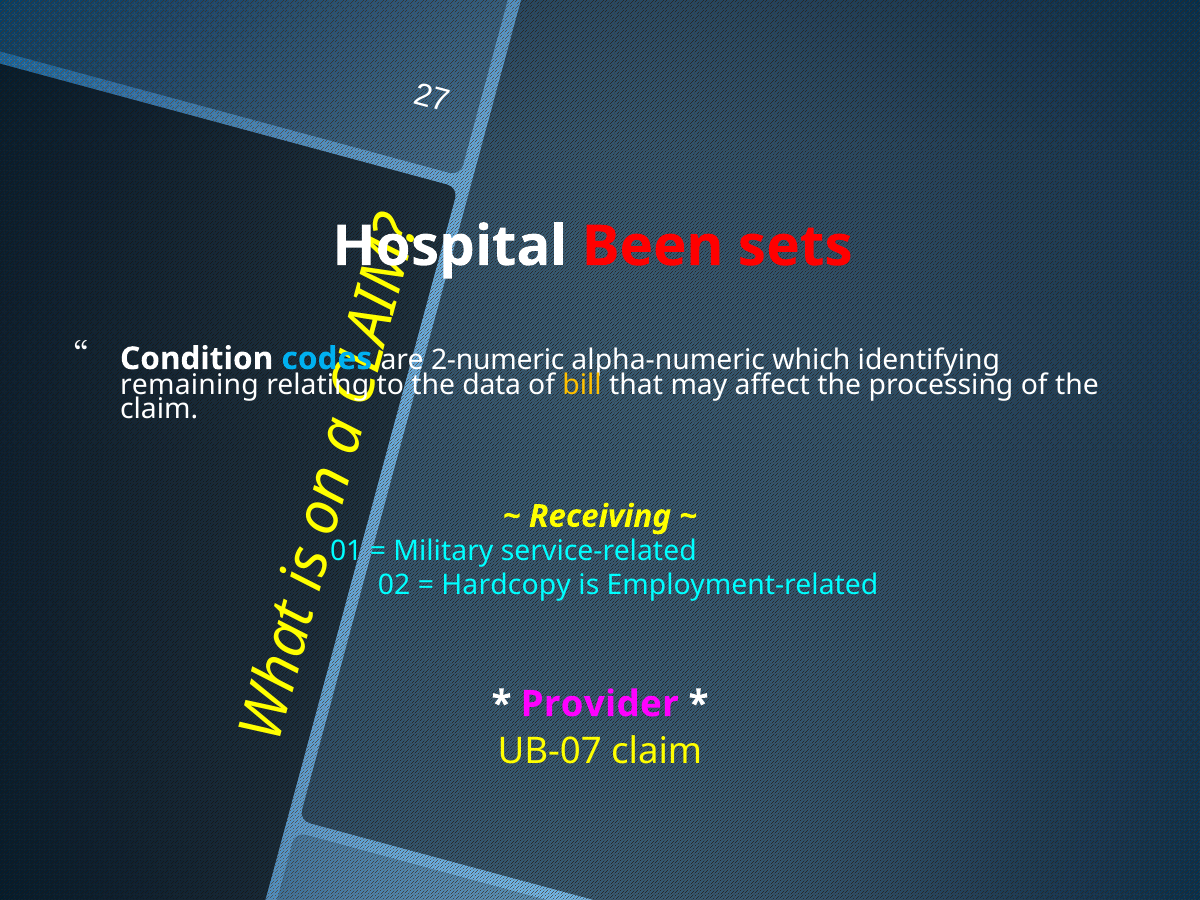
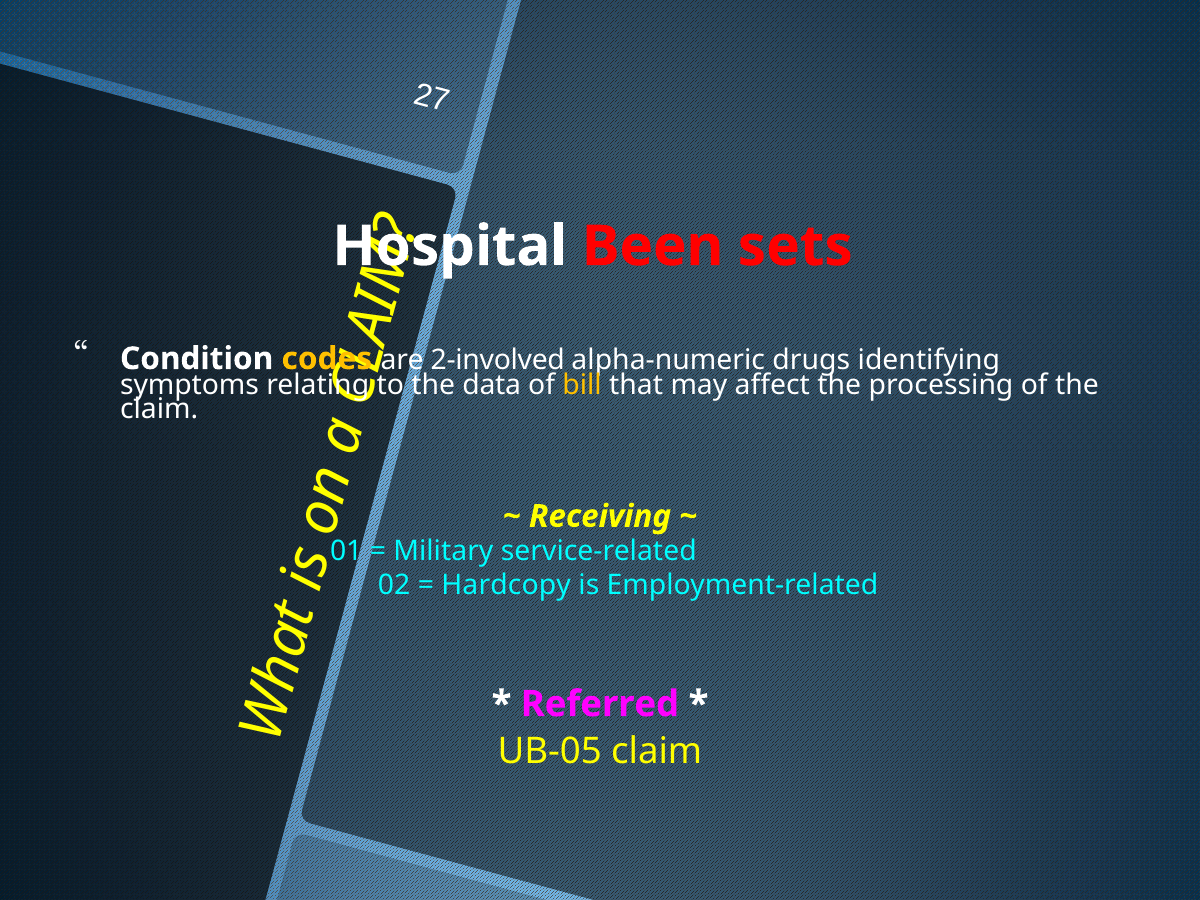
codes colour: light blue -> yellow (327, 359)
2-numeric: 2-numeric -> 2-involved (498, 360)
which: which -> drugs (811, 360)
remaining: remaining -> symptoms (189, 385)
Provider: Provider -> Referred (600, 704)
UB-07: UB-07 -> UB-05 (550, 752)
